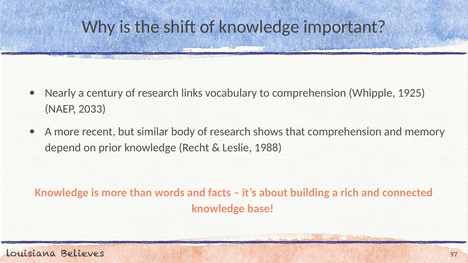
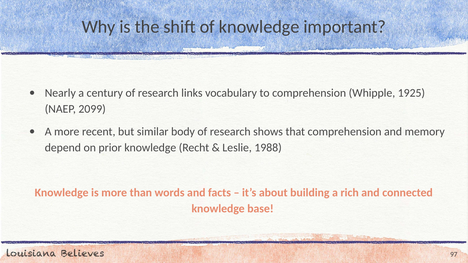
2033: 2033 -> 2099 (92, 109)
